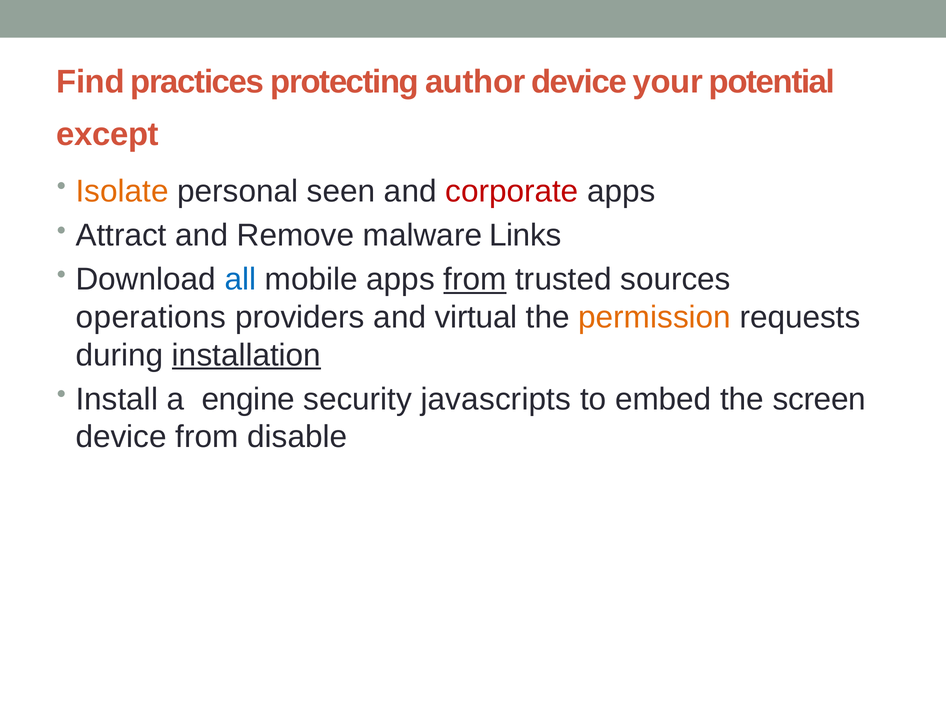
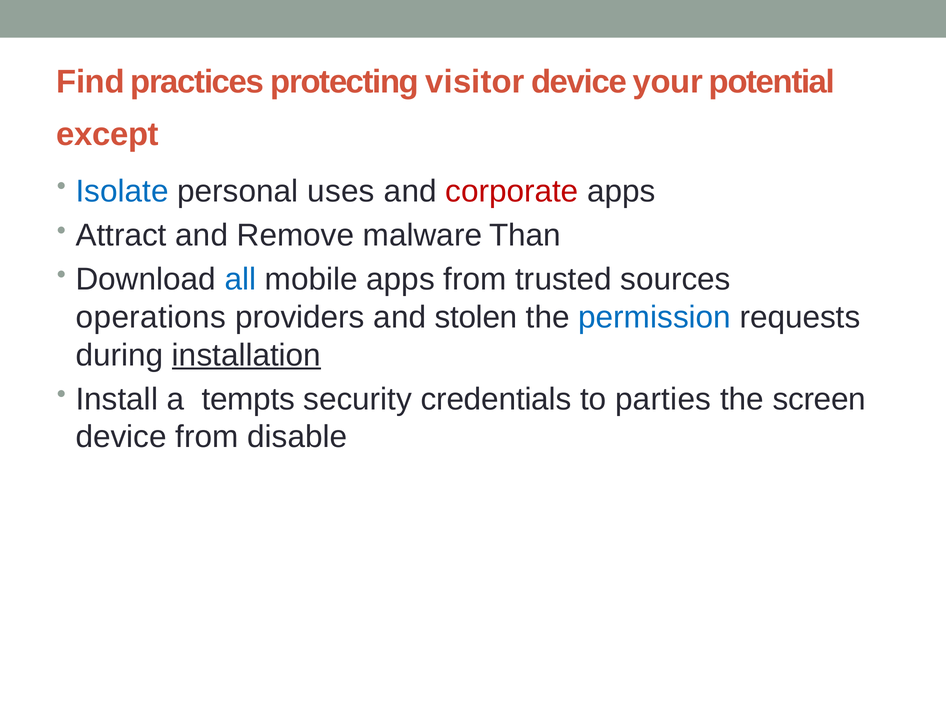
author: author -> visitor (475, 82)
Isolate colour: orange -> blue (122, 191)
seen: seen -> uses (341, 191)
Links: Links -> Than (525, 236)
from underline: present -> none (475, 280)
virtual: virtual -> stolen (476, 318)
permission colour: orange -> blue (655, 318)
engine: engine -> tempts (248, 399)
javascripts: javascripts -> credentials (496, 399)
embed: embed -> parties (663, 399)
